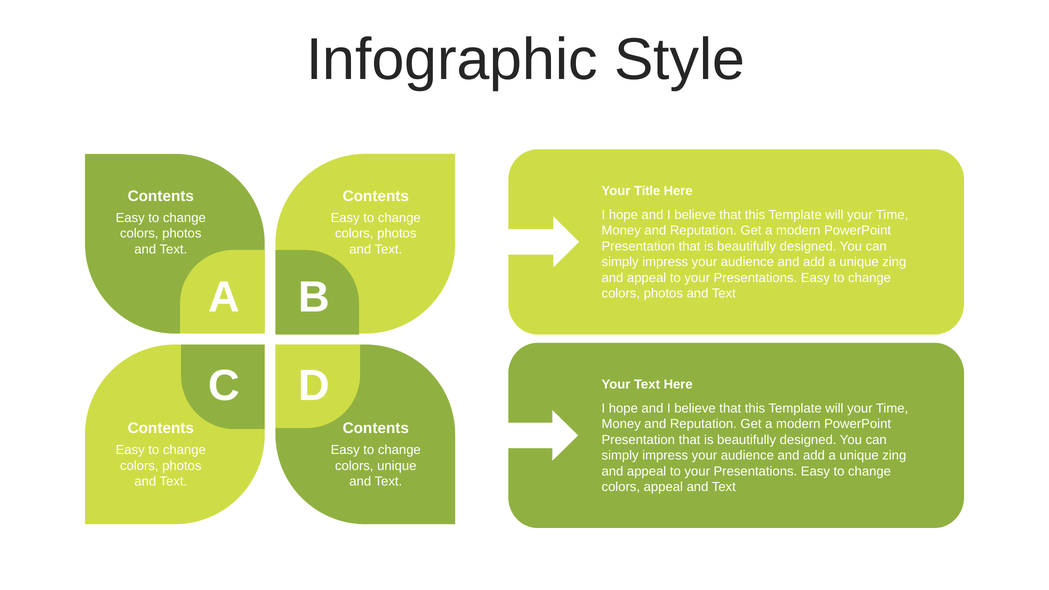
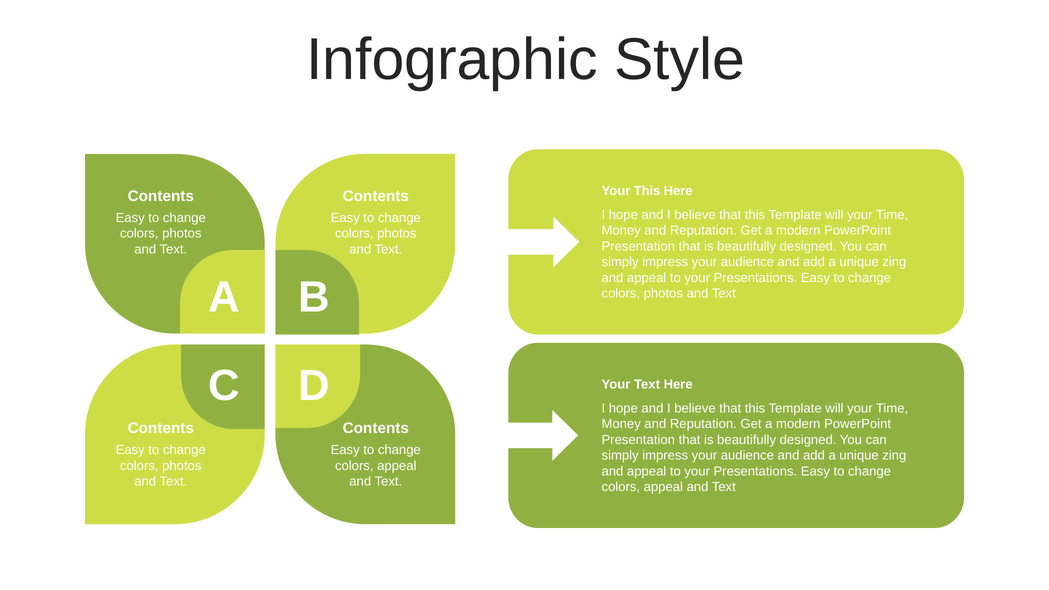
Your Title: Title -> This (647, 191)
unique: unique -> appeal (397, 466)
